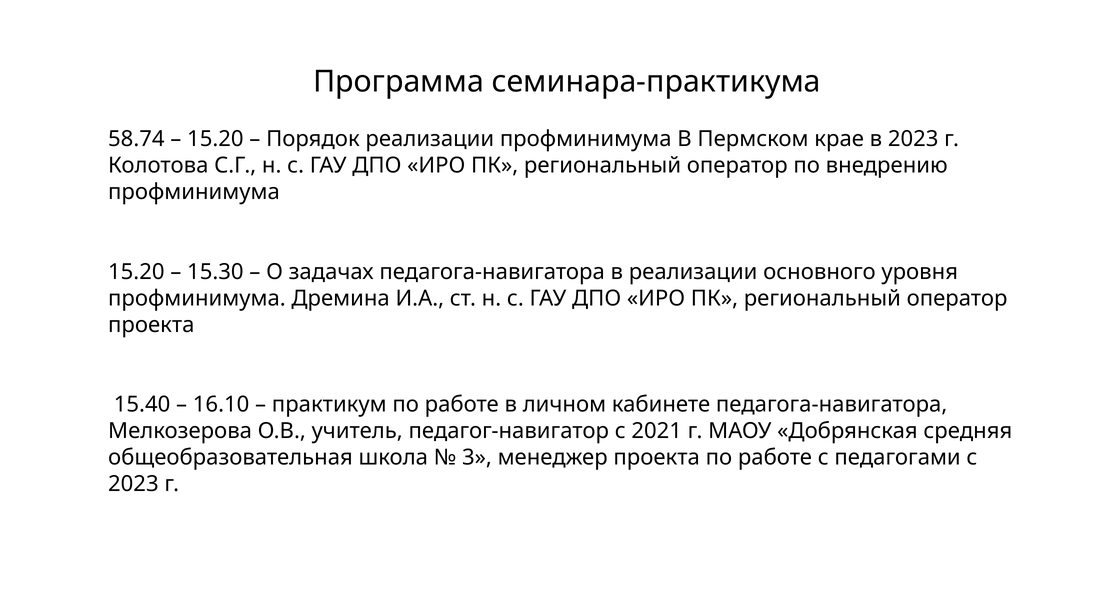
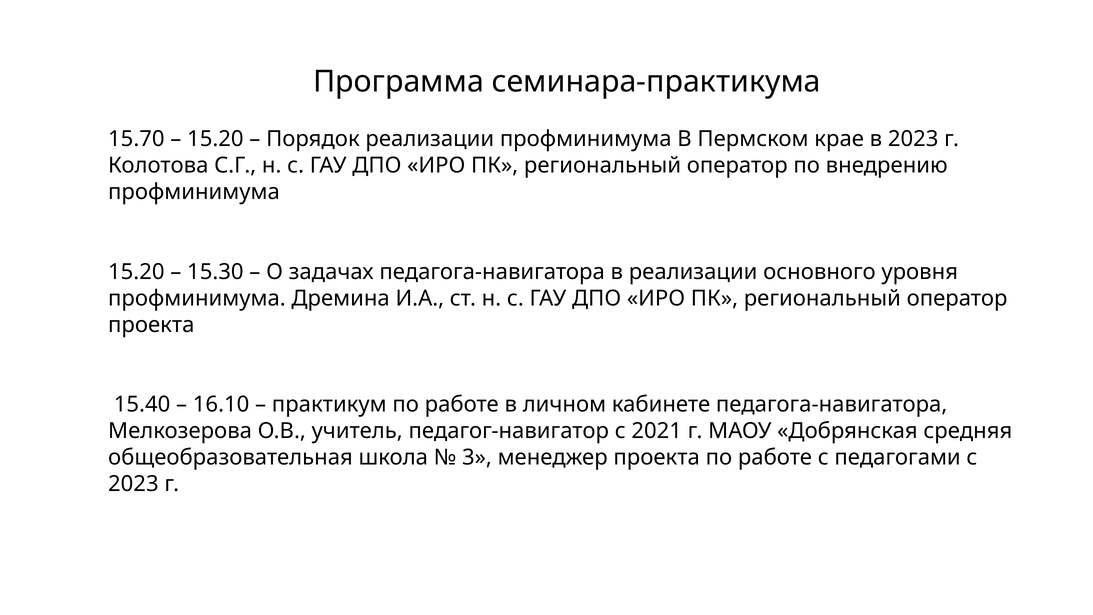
58.74: 58.74 -> 15.70 (136, 139)
